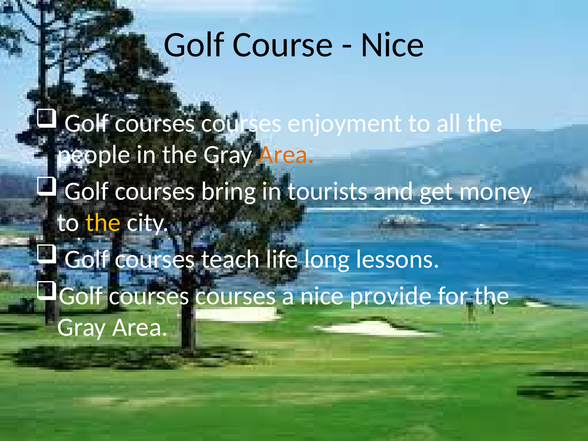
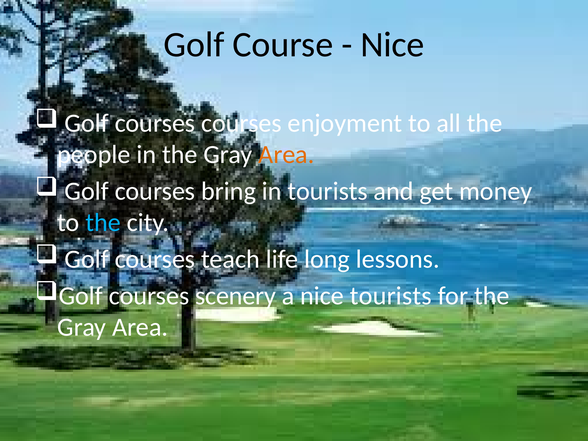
the colour: yellow -> light blue (103, 223)
courses: courses -> scenery (236, 296)
nice provide: provide -> tourists (391, 296)
